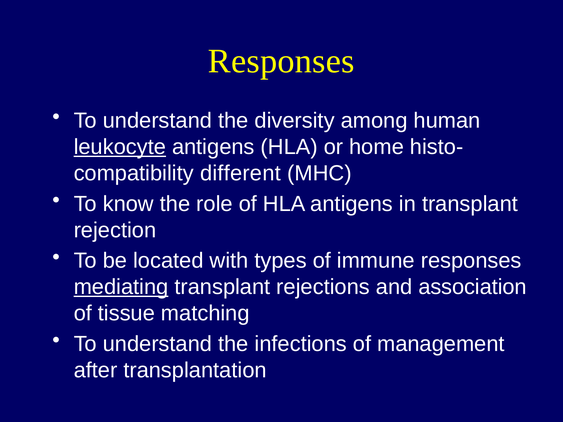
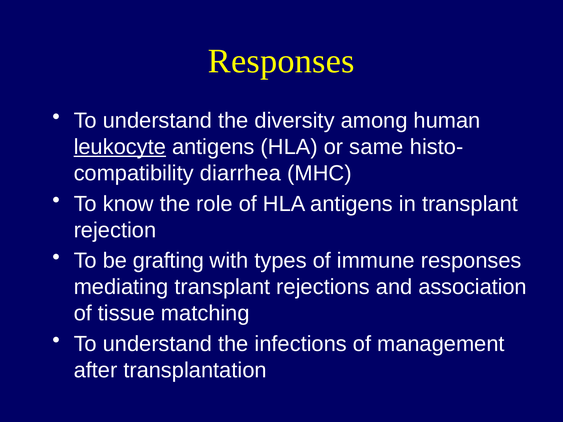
home: home -> same (376, 147)
different: different -> diarrhea (240, 173)
located: located -> grafting (168, 261)
mediating underline: present -> none (121, 287)
